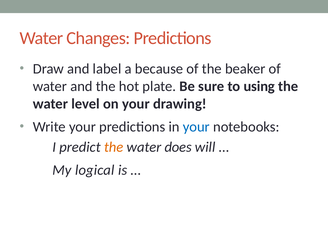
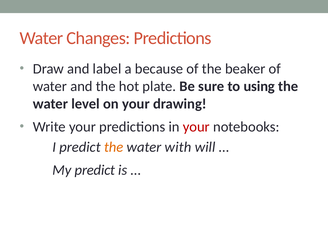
your colour: blue -> red (196, 127)
does: does -> with (178, 147)
My logical: logical -> predict (95, 170)
